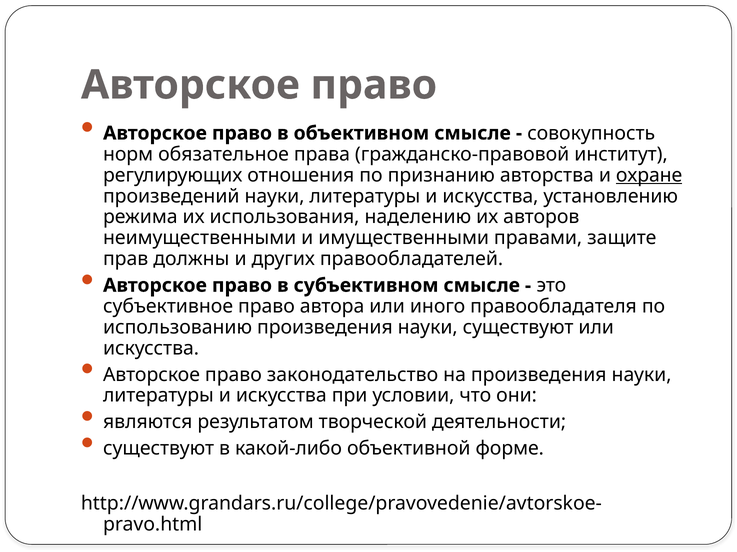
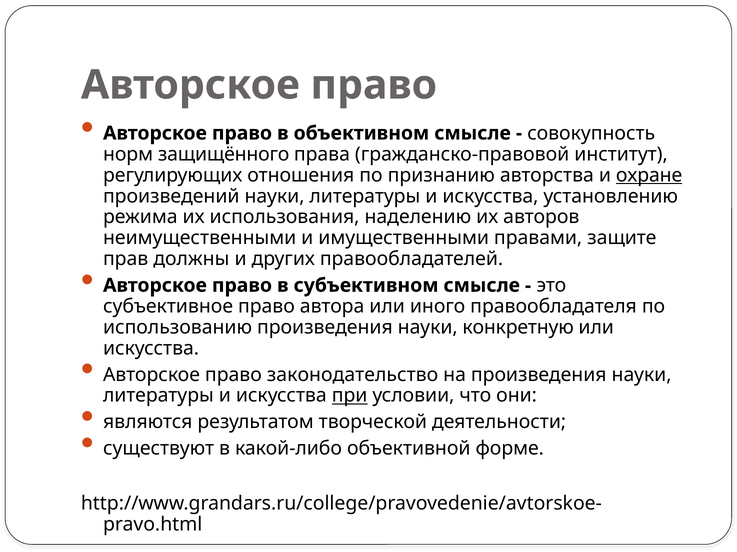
обязательное: обязательное -> защищённого (224, 154)
науки существуют: существуют -> конкретную (518, 328)
при underline: none -> present (350, 396)
